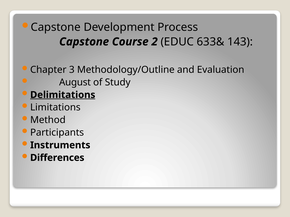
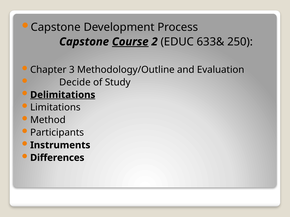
Course underline: none -> present (130, 42)
143: 143 -> 250 (240, 42)
August: August -> Decide (75, 82)
